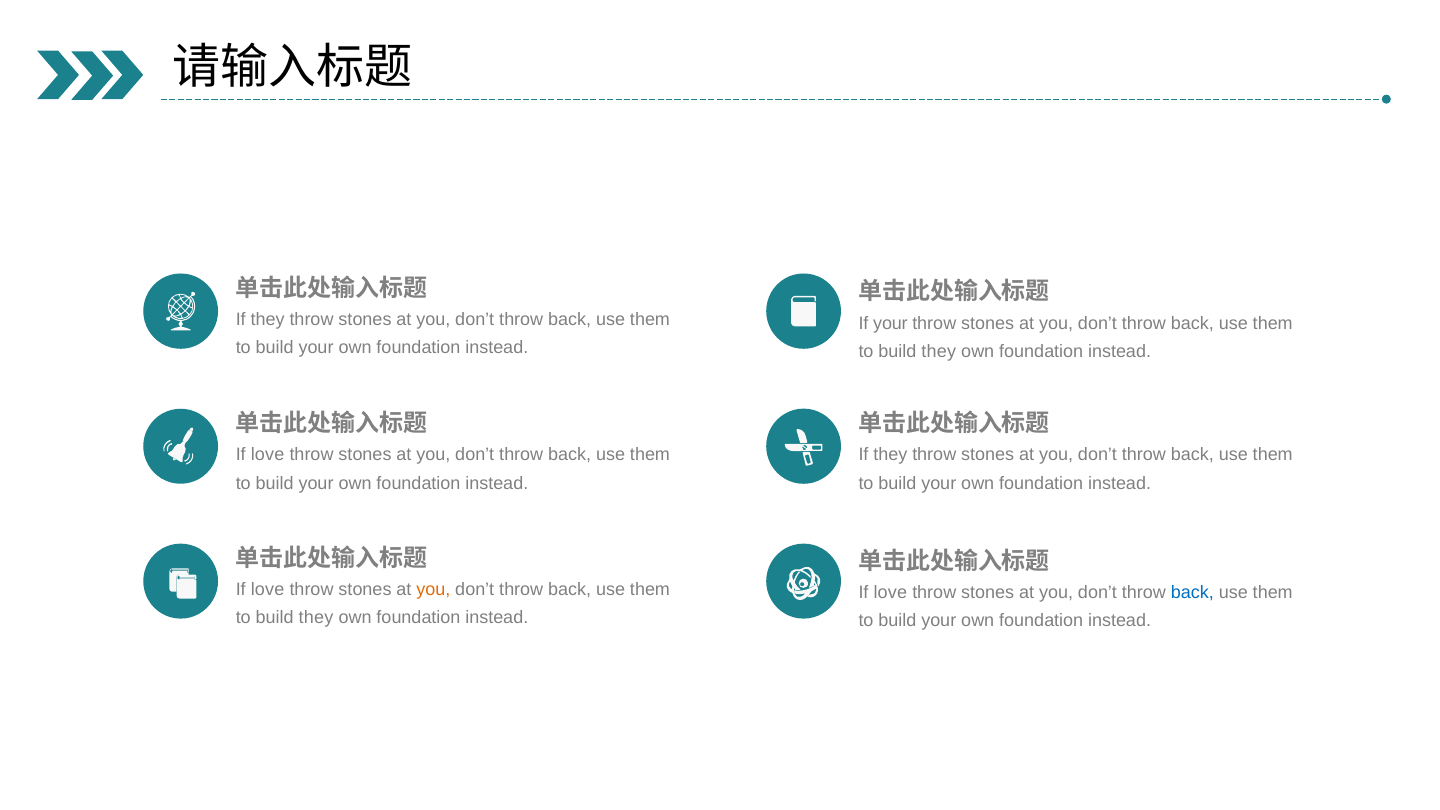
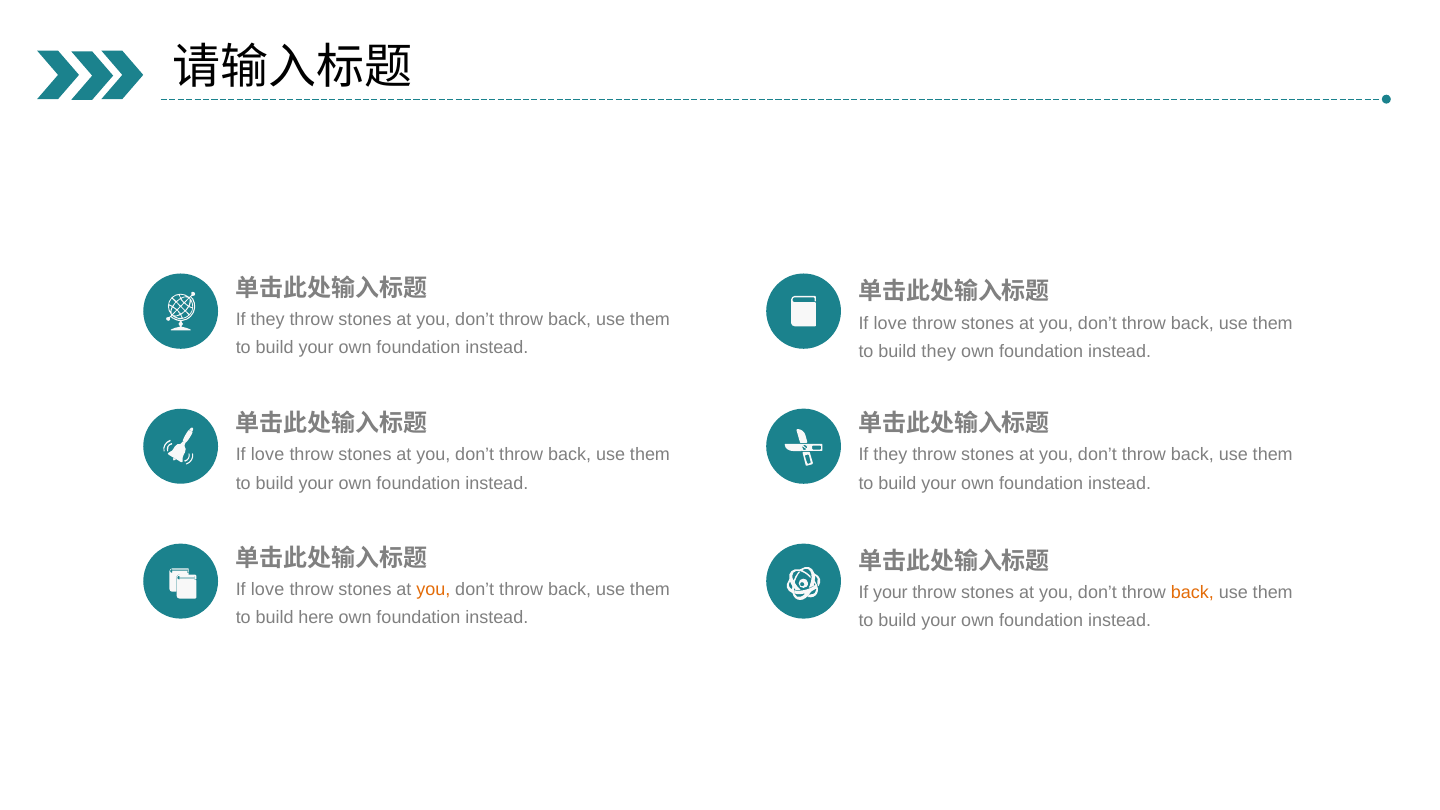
your: your -> love (890, 323)
love: love -> your (890, 593)
back colour: blue -> orange (1192, 593)
they: they -> here (316, 618)
